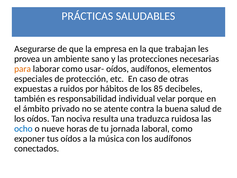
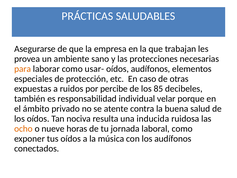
hábitos: hábitos -> percibe (114, 89)
traduzca: traduzca -> inducida (153, 119)
ocho colour: blue -> orange (23, 128)
